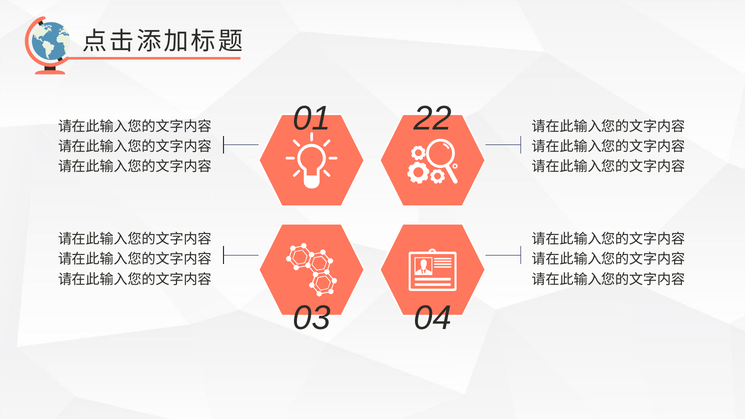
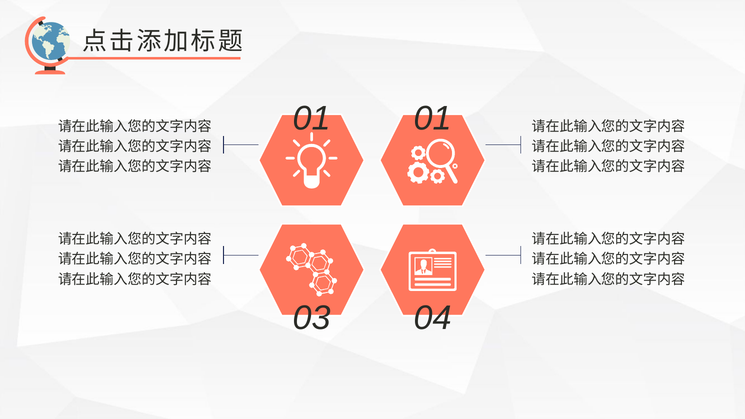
01 22: 22 -> 01 (433, 118)
